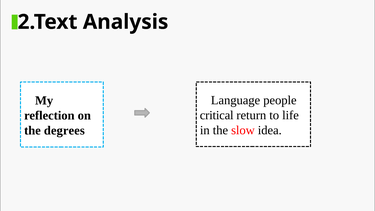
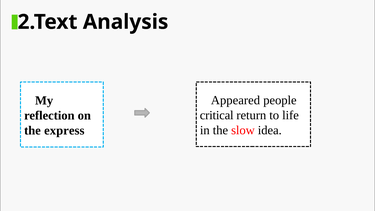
Language: Language -> Appeared (235, 100)
degrees: degrees -> express (64, 130)
